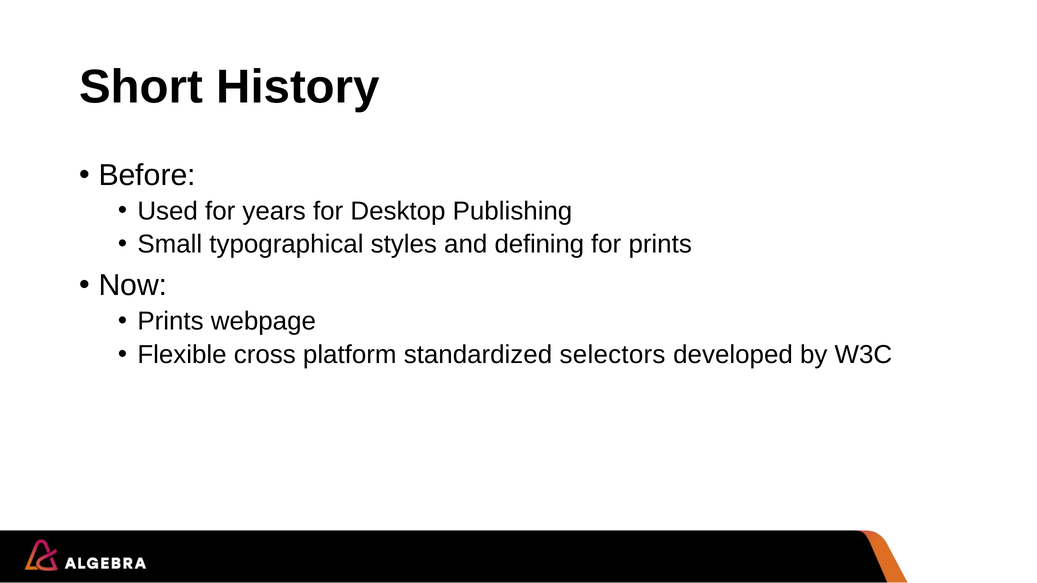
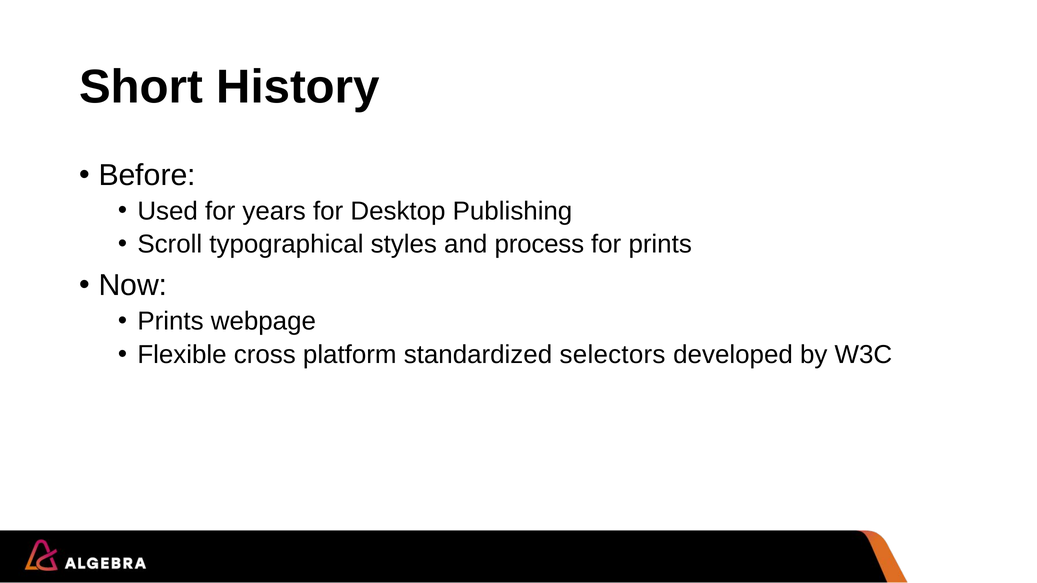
Small: Small -> Scroll (170, 244)
defining: defining -> process (539, 244)
